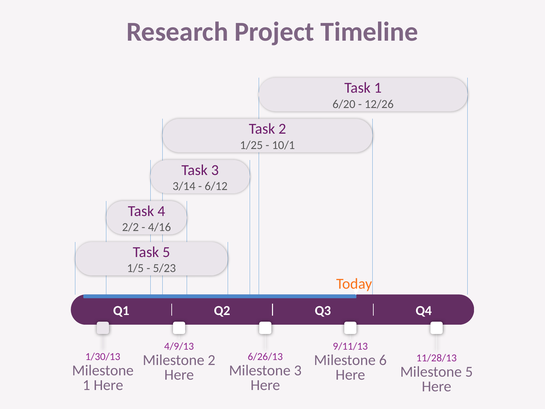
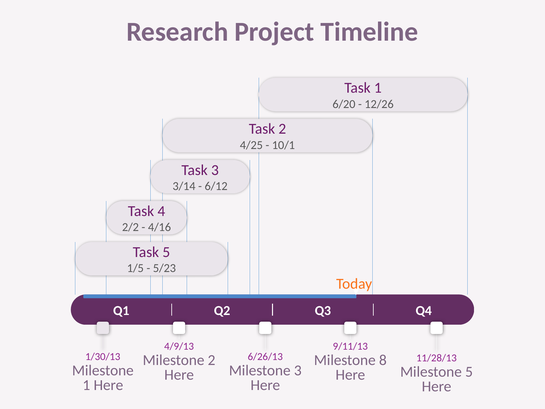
1/25: 1/25 -> 4/25 (251, 145)
6: 6 -> 8 (383, 360)
